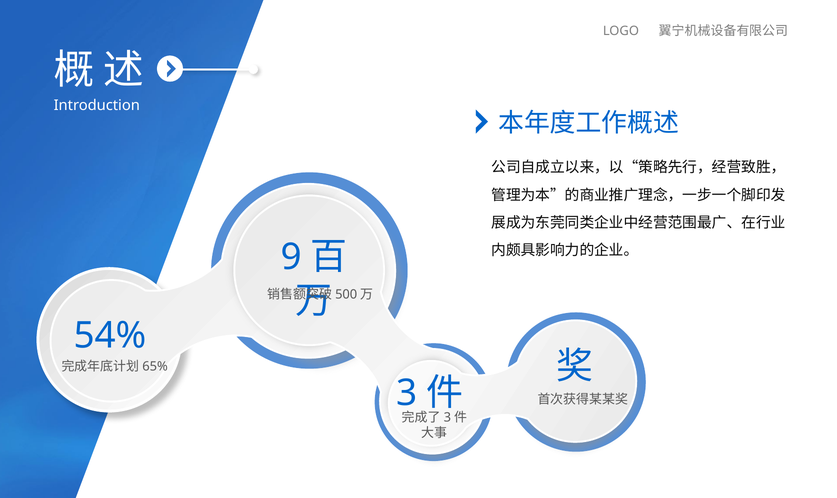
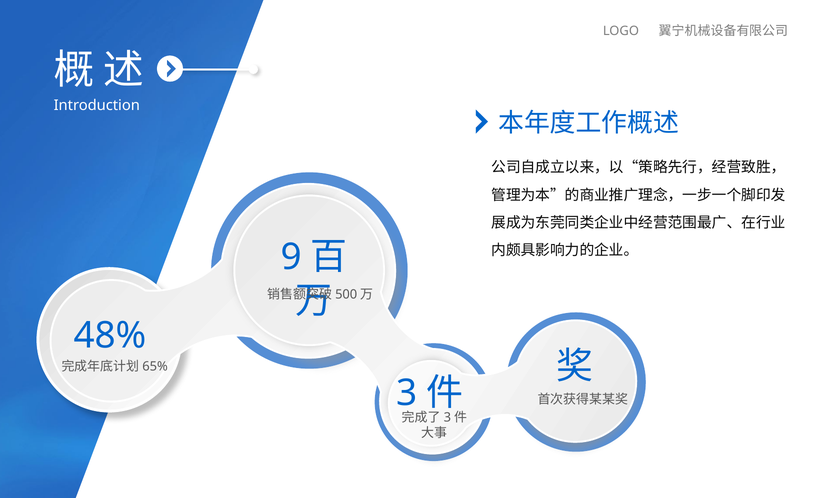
54%: 54% -> 48% (110, 336)
